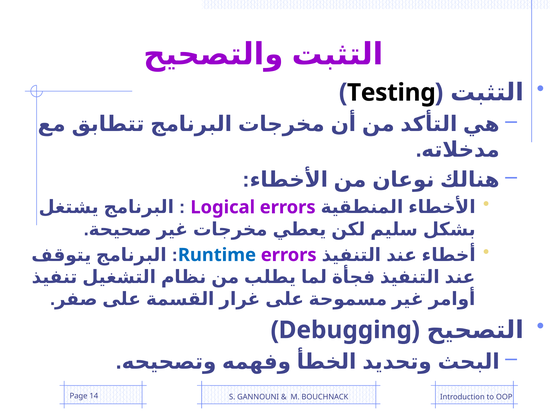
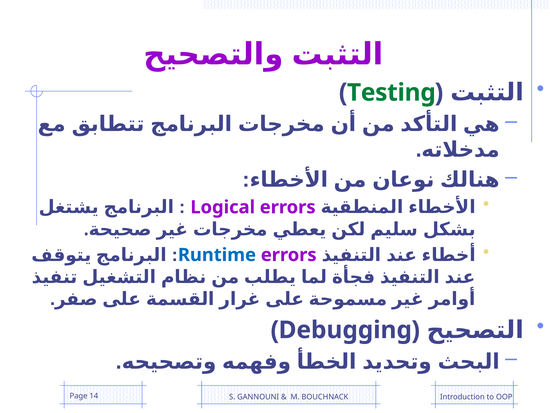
Testing colour: black -> green (391, 92)
